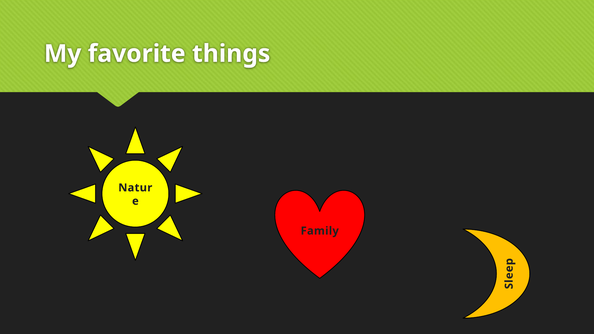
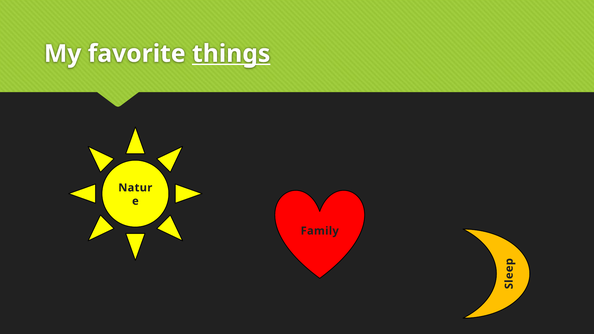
things underline: none -> present (231, 54)
